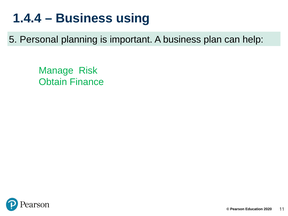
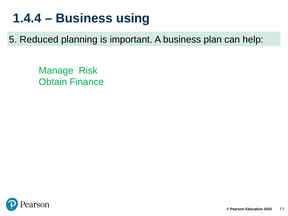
Personal: Personal -> Reduced (39, 40)
